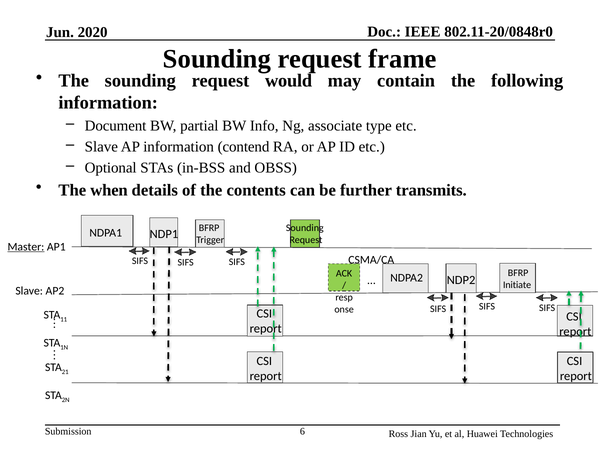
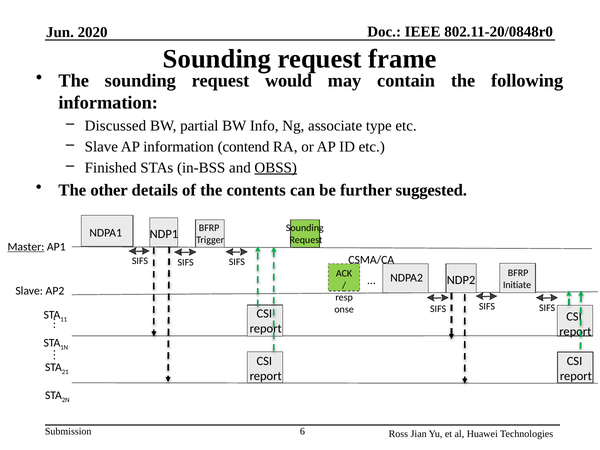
Document: Document -> Discussed (115, 126)
Optional: Optional -> Finished (111, 168)
OBSS underline: none -> present (276, 168)
when: when -> other (109, 190)
transmits: transmits -> suggested (431, 190)
